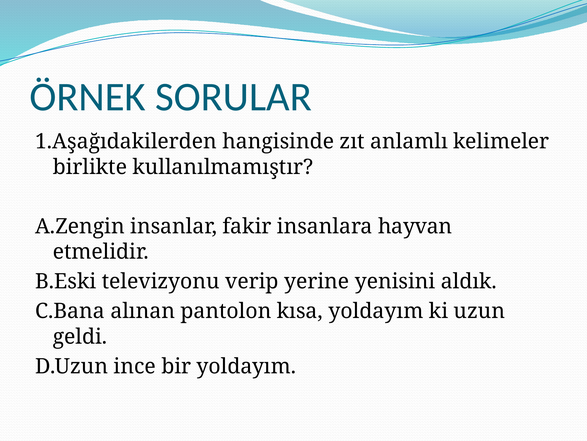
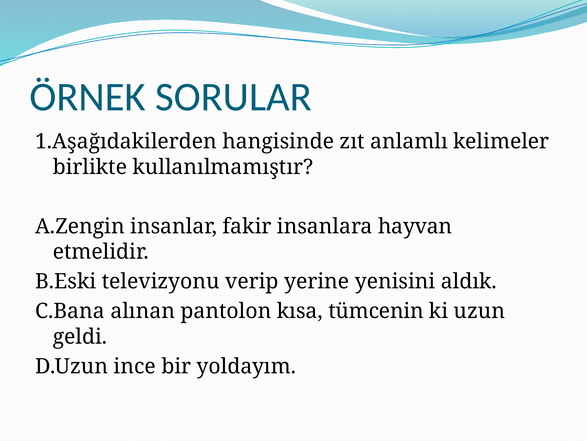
kısa yoldayım: yoldayım -> tümcenin (376, 311)
